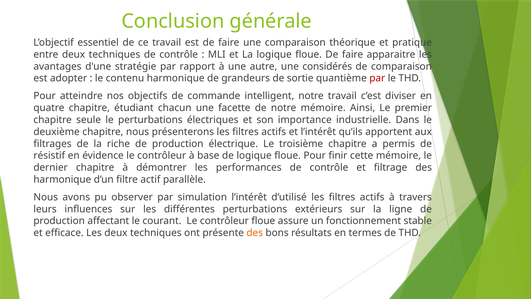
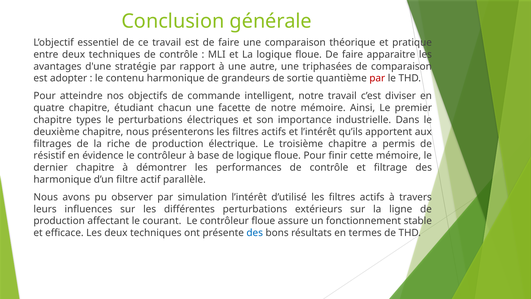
considérés: considérés -> triphasées (327, 66)
seule: seule -> types (89, 120)
des colour: orange -> blue (255, 233)
